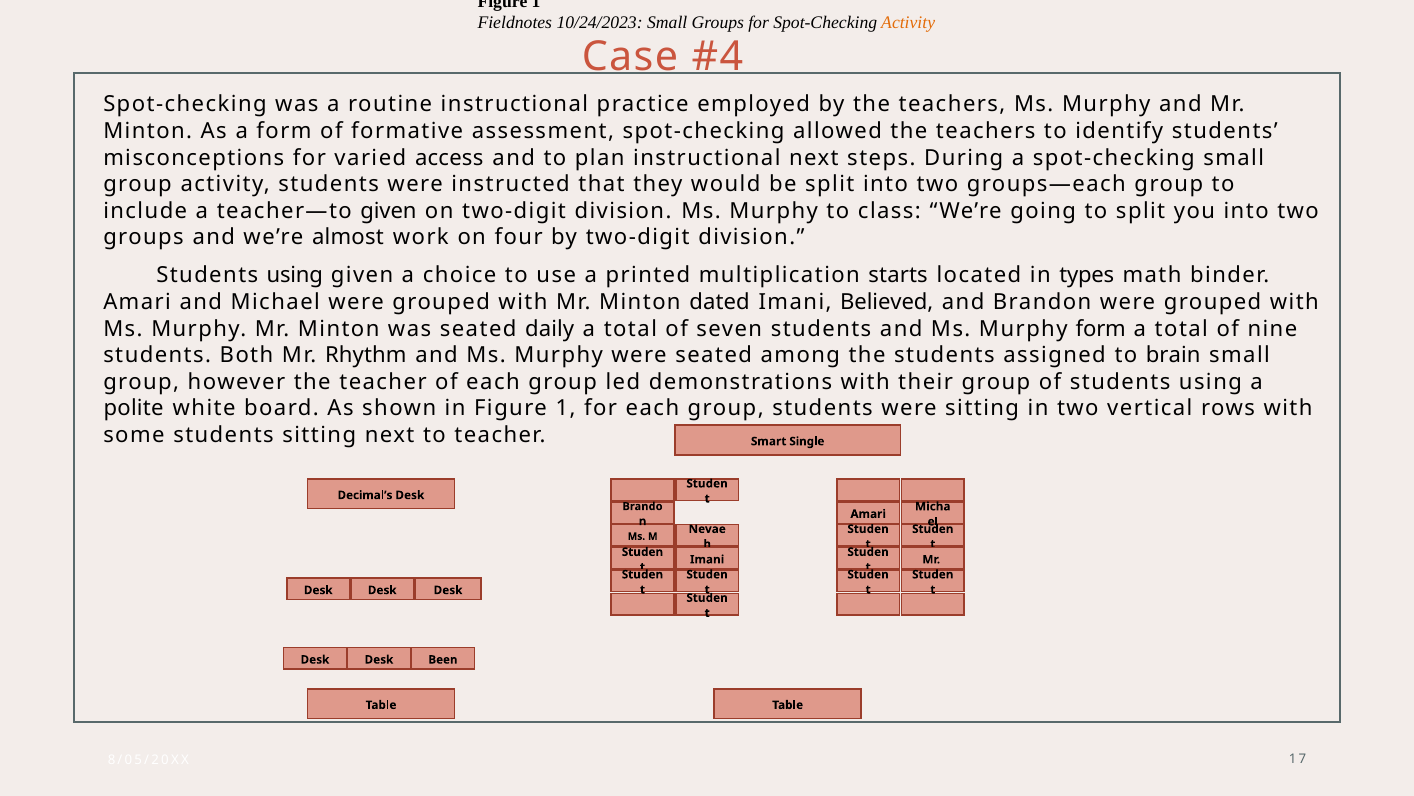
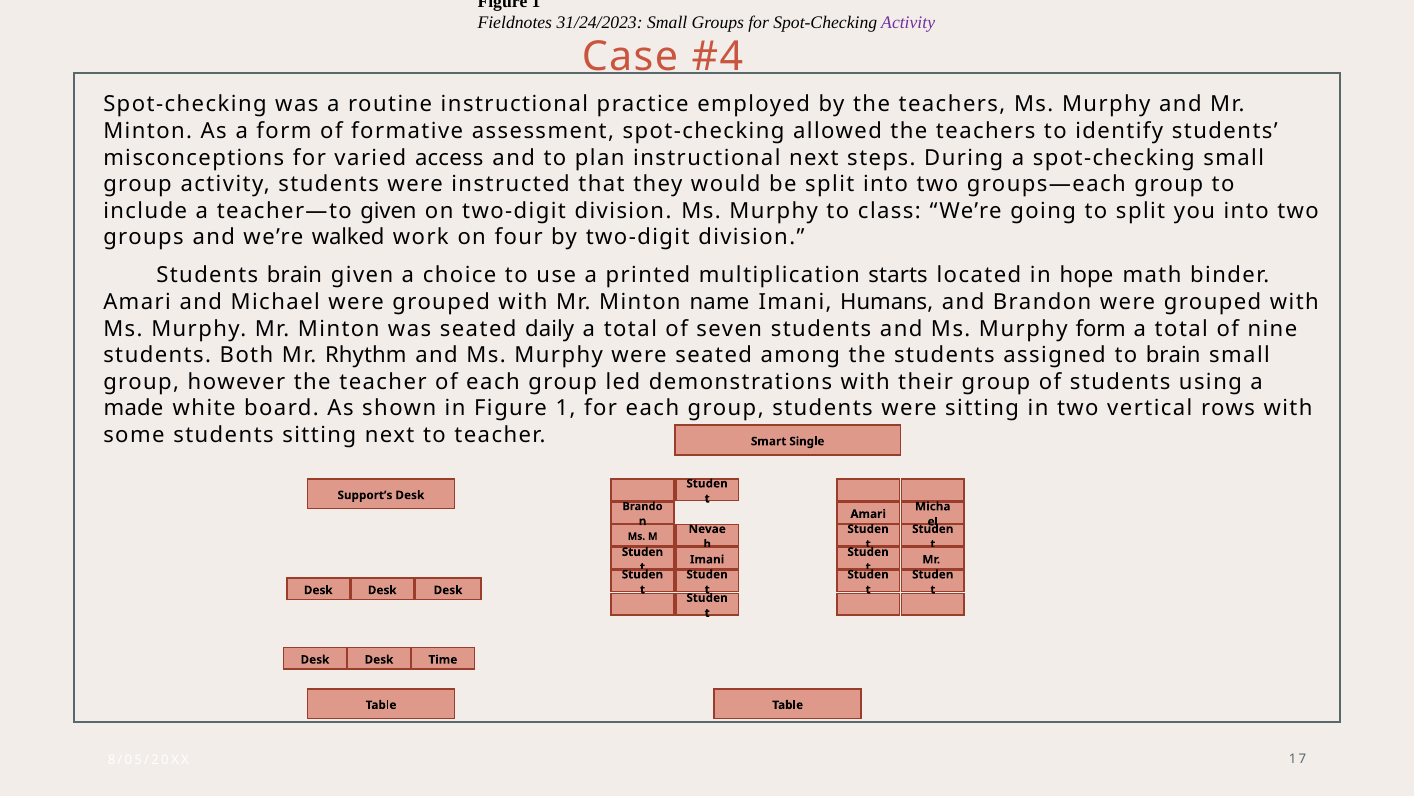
10/24/2023: 10/24/2023 -> 31/24/2023 (600, 22)
Activity colour: orange -> purple (908, 22)
almost: almost -> walked (348, 237)
using: using -> brain (295, 275)
types: types -> hope (1087, 275)
dated: dated -> name (720, 302)
Believed: Believed -> Humans (887, 302)
polite: polite -> made (134, 408)
Decimal’s: Decimal’s -> Support’s (365, 495)
Been: Been -> Time (443, 659)
